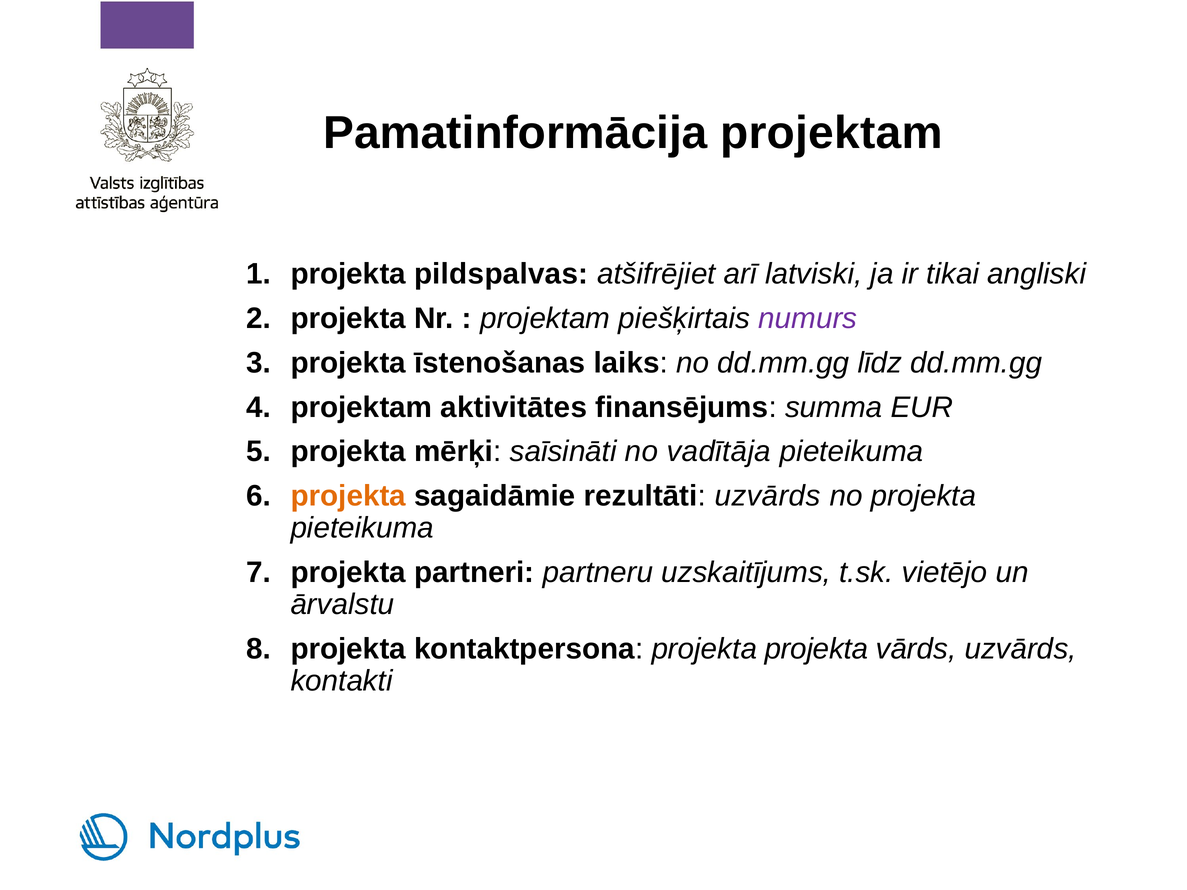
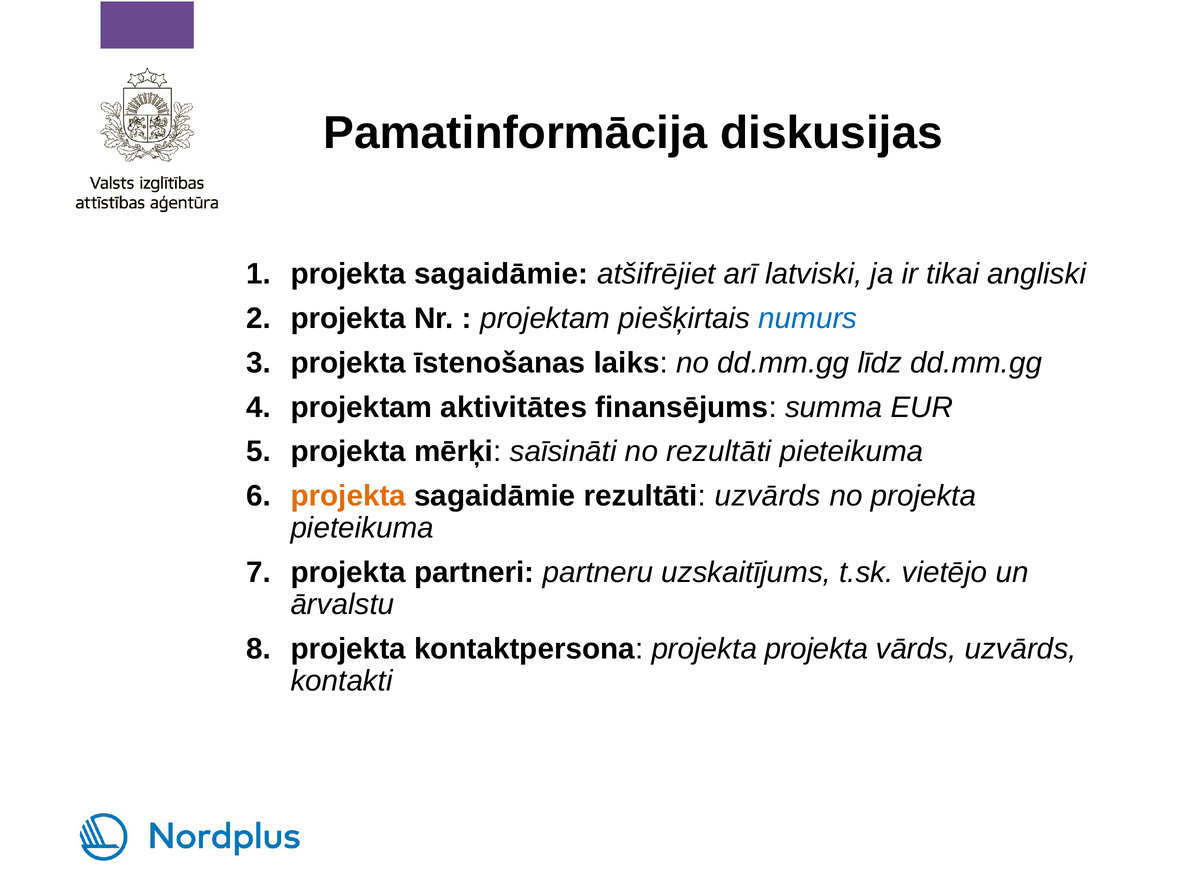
Pamatinformācija projektam: projektam -> diskusijas (832, 133)
pildspalvas: pildspalvas -> sagaidāmie (501, 274)
numurs colour: purple -> blue (808, 318)
no vadītāja: vadītāja -> rezultāti (719, 452)
